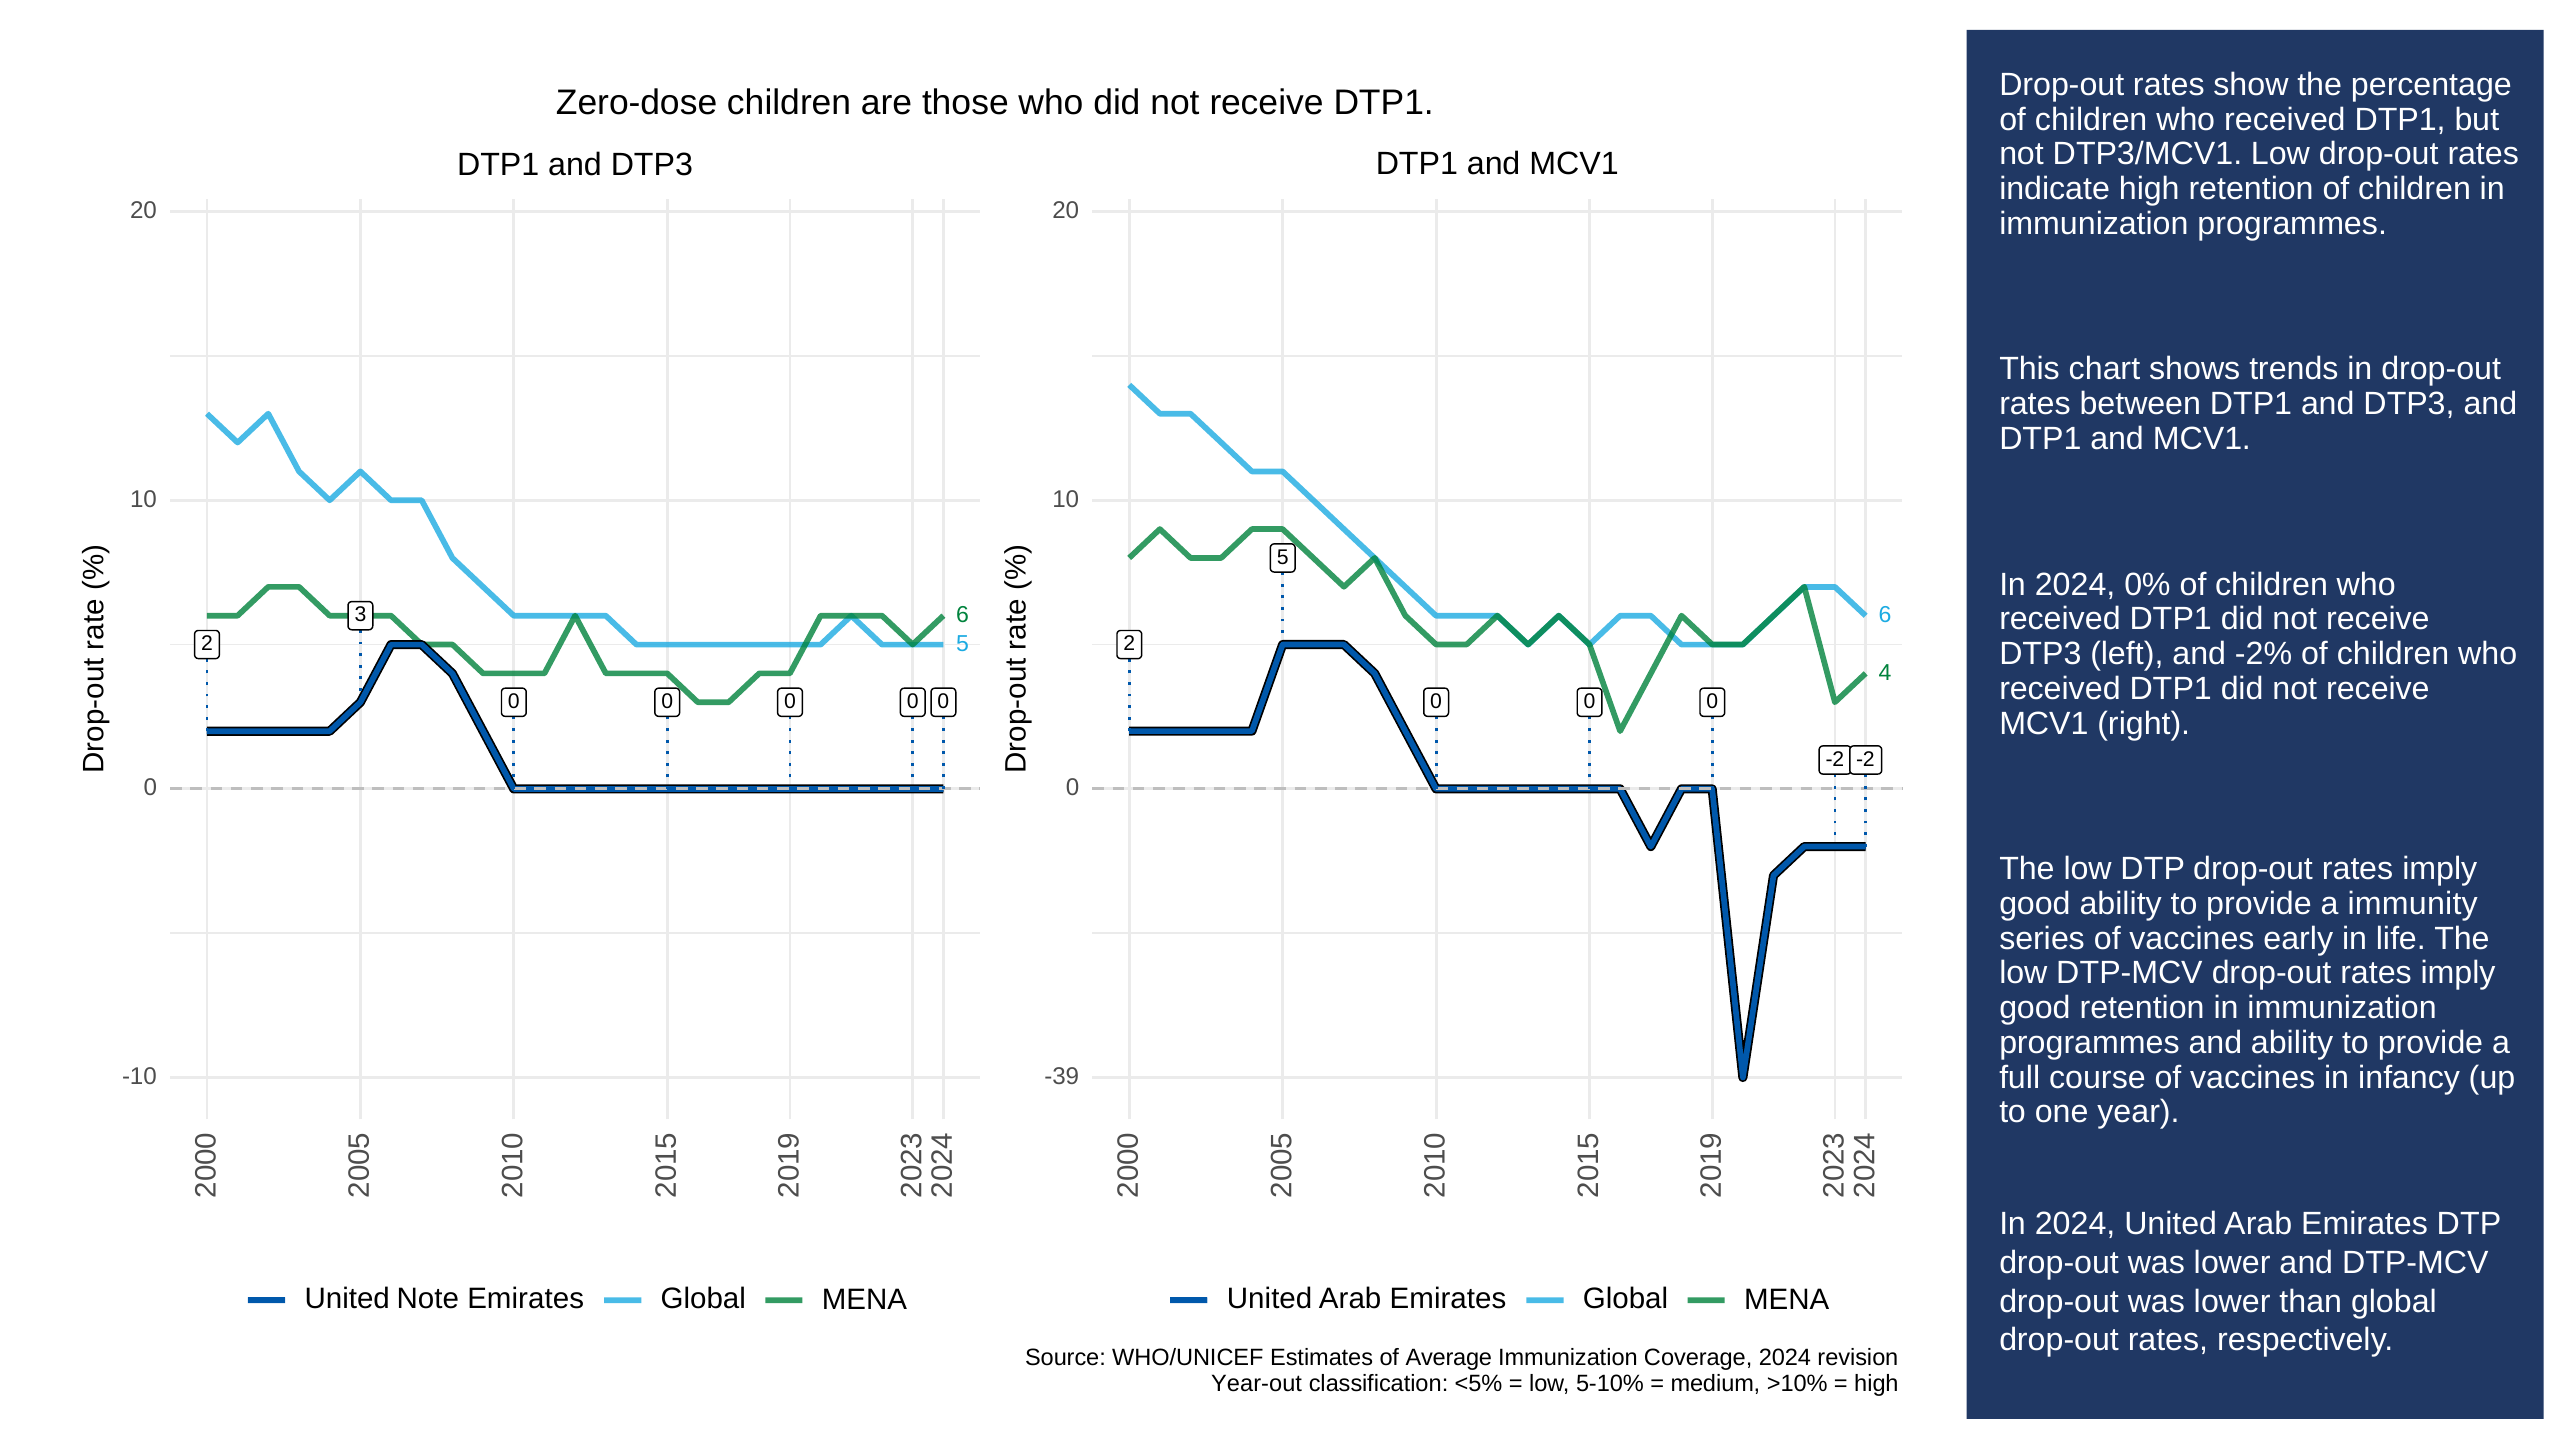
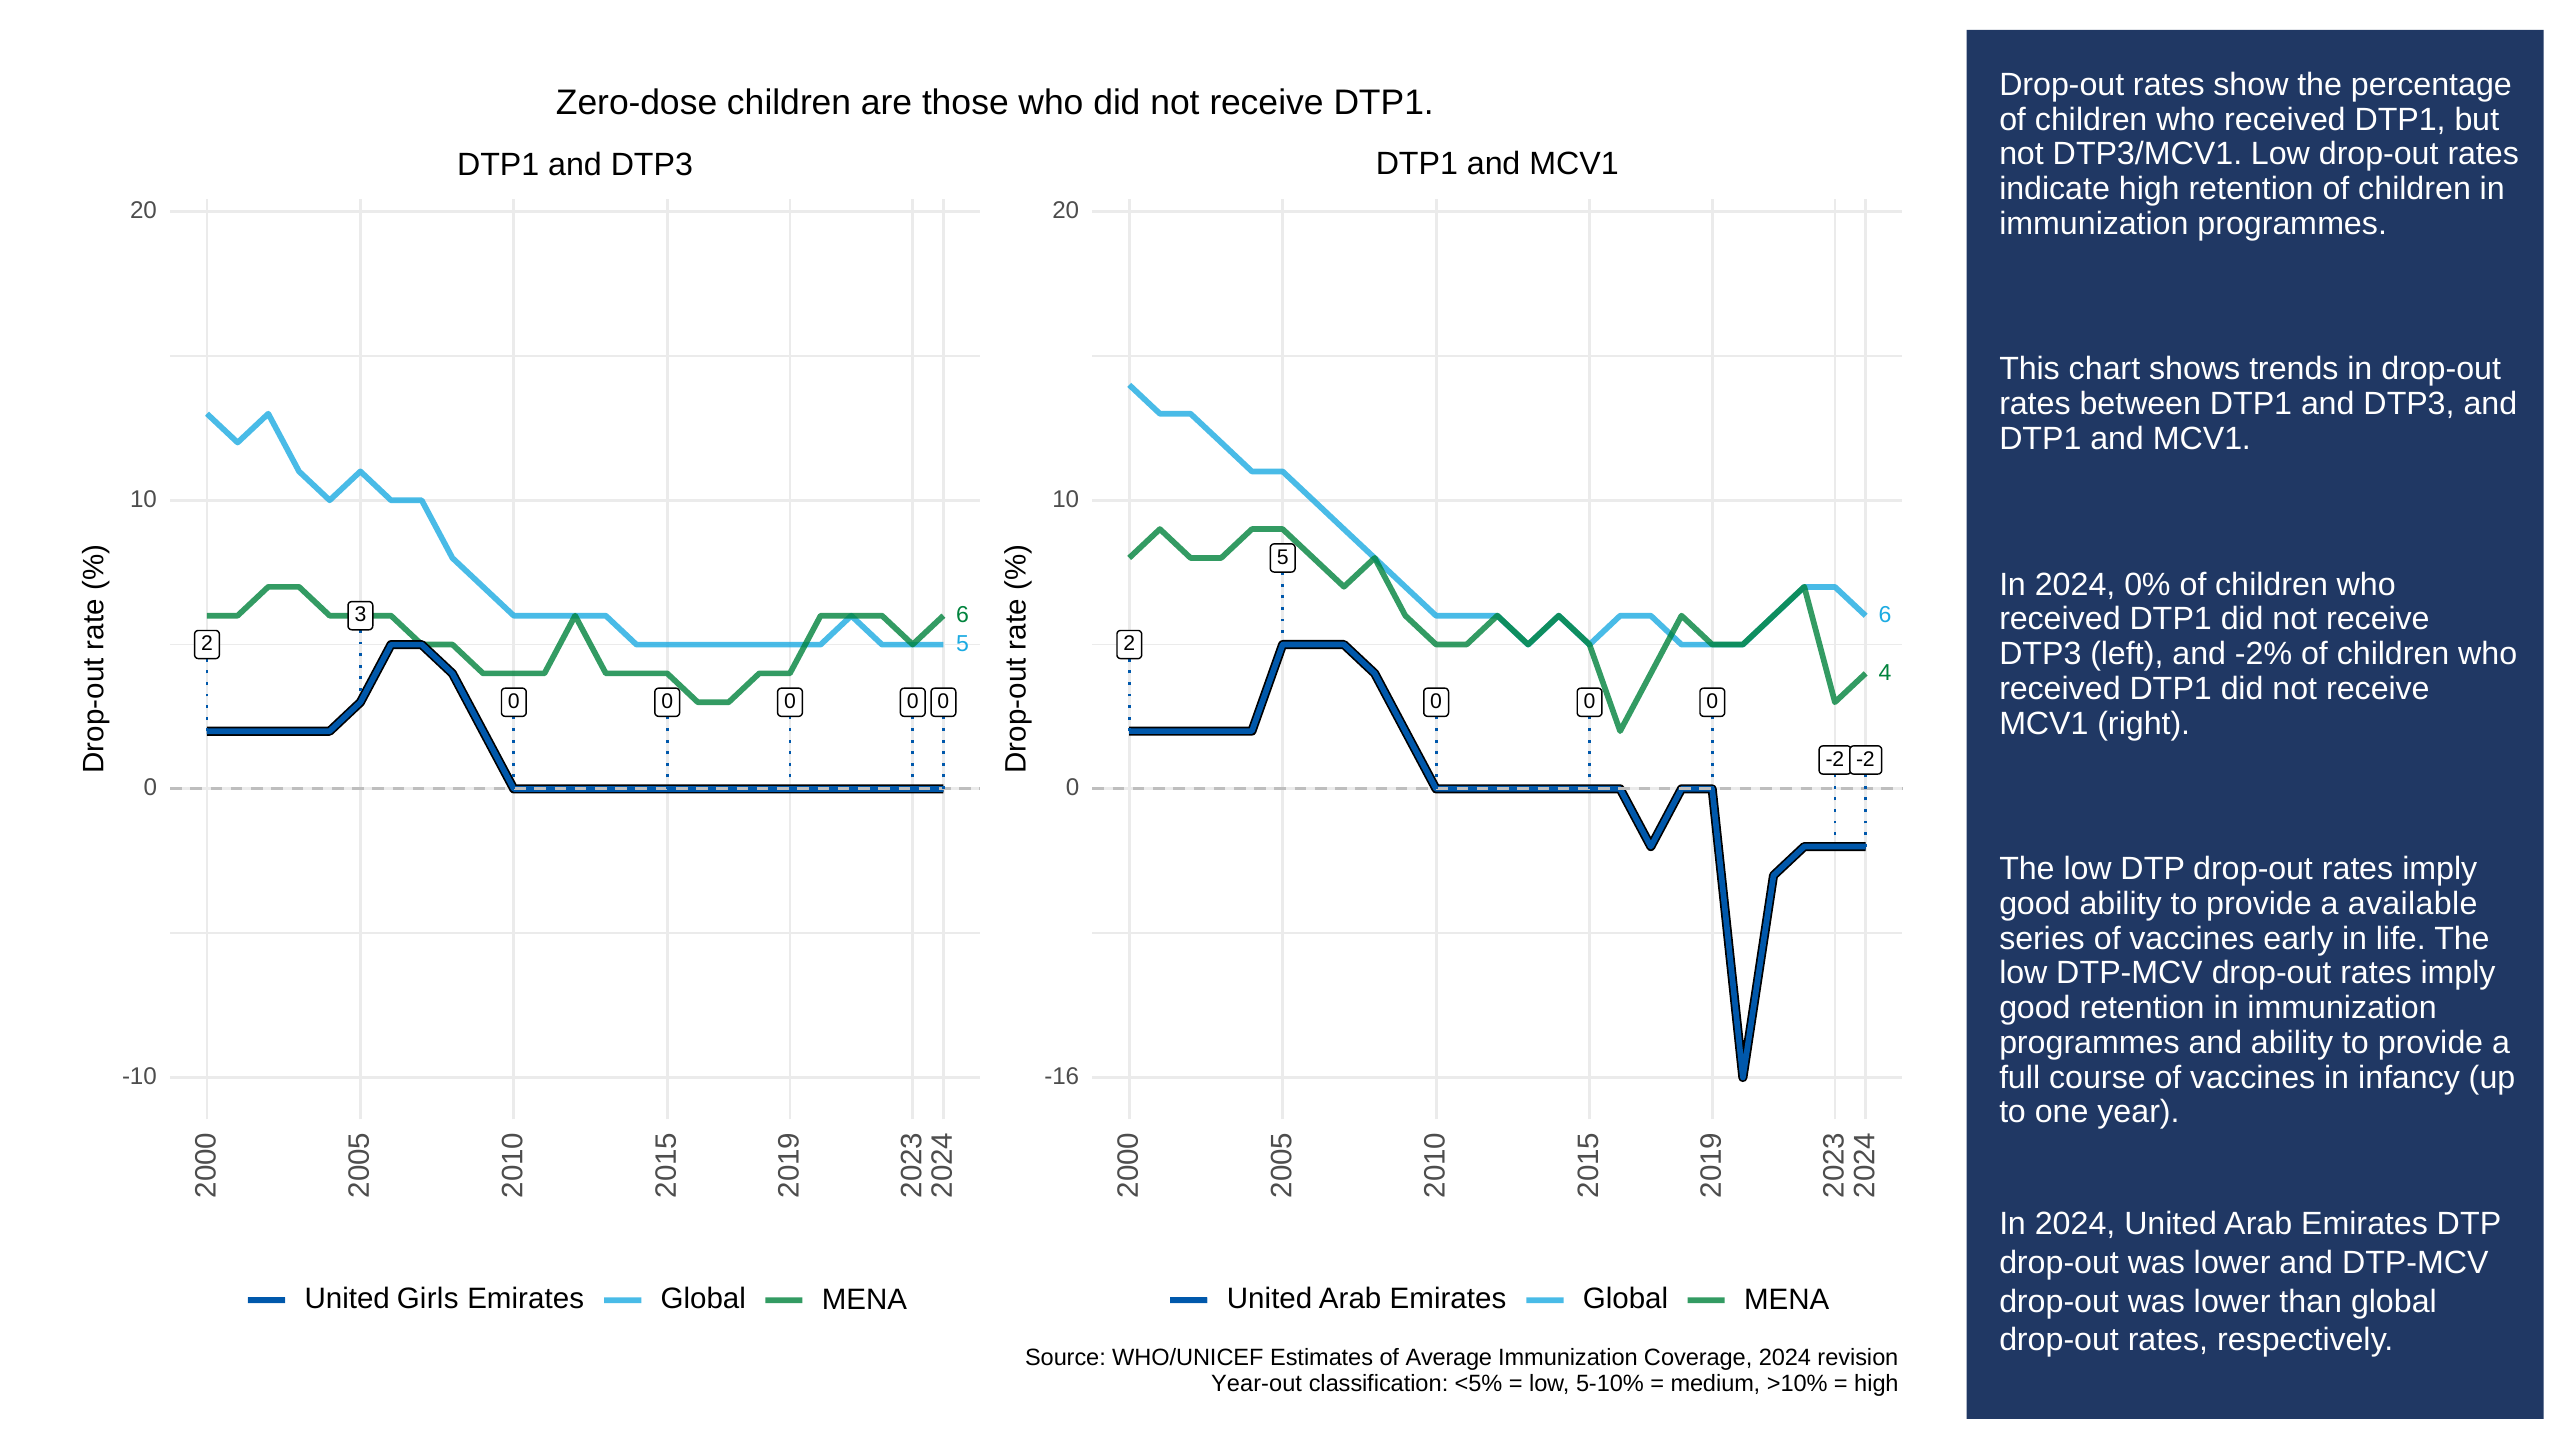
immunity: immunity -> available (2413, 904)
-39: -39 -> -16 (1062, 1077)
Note: Note -> Girls (428, 1299)
